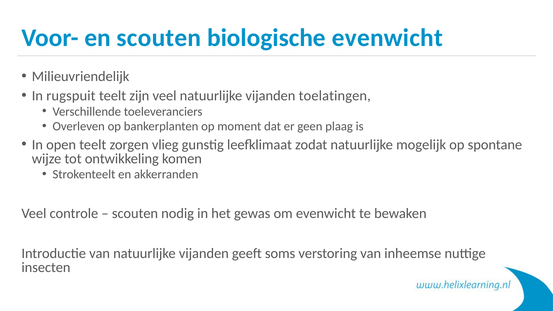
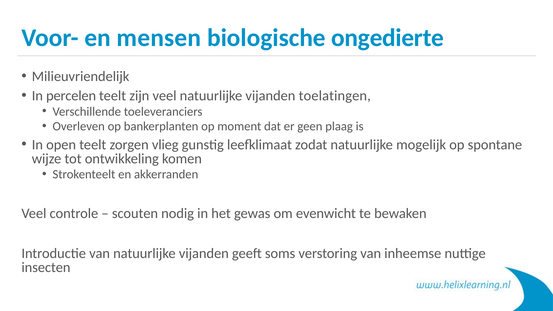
en scouten: scouten -> mensen (159, 38)
biologische evenwicht: evenwicht -> ongedierte (388, 38)
rugspuit: rugspuit -> percelen (71, 96)
